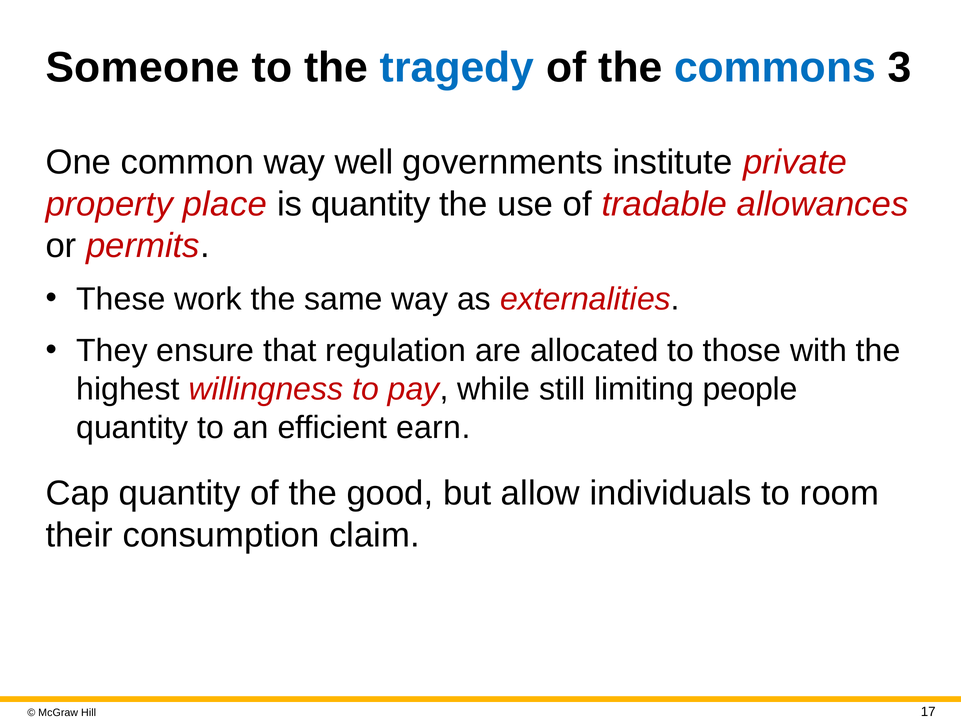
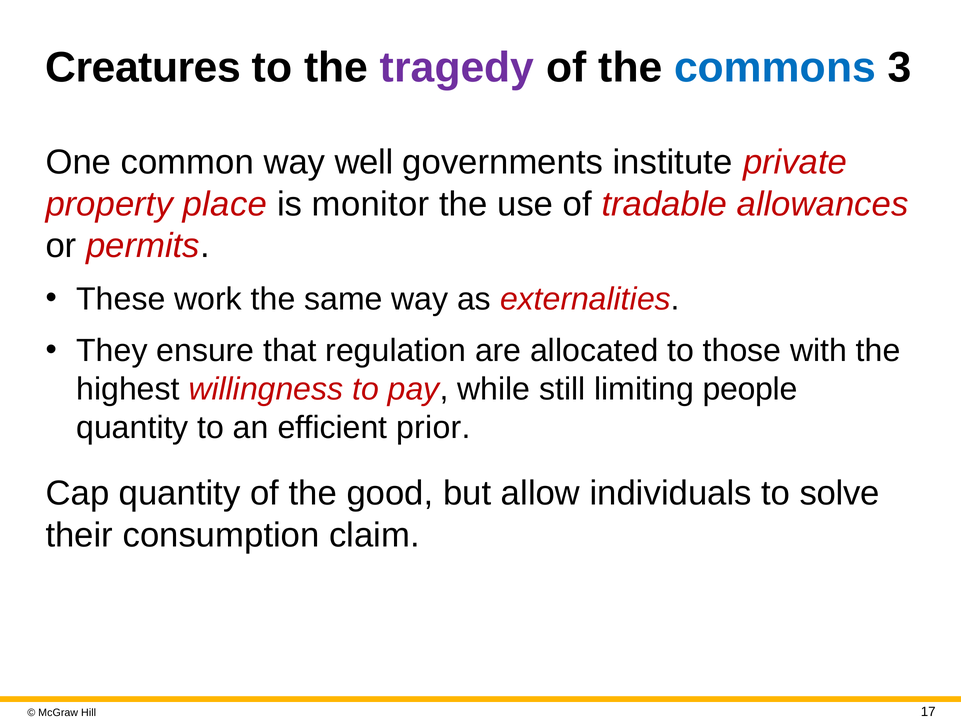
Someone: Someone -> Creatures (143, 67)
tragedy colour: blue -> purple (457, 67)
is quantity: quantity -> monitor (371, 204)
earn: earn -> prior (433, 428)
room: room -> solve (840, 493)
